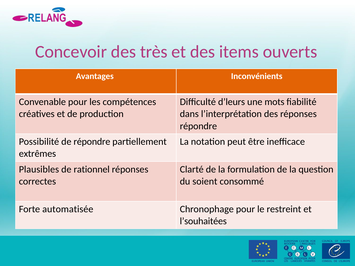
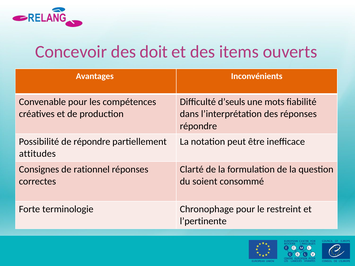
très: très -> doit (154, 52)
d’leurs: d’leurs -> d’seuls (232, 102)
extrêmes: extrêmes -> attitudes (37, 154)
Plausibles: Plausibles -> Consignes (39, 170)
automatisée: automatisée -> terminologie (68, 209)
l’souhaitées: l’souhaitées -> l’pertinente (203, 221)
